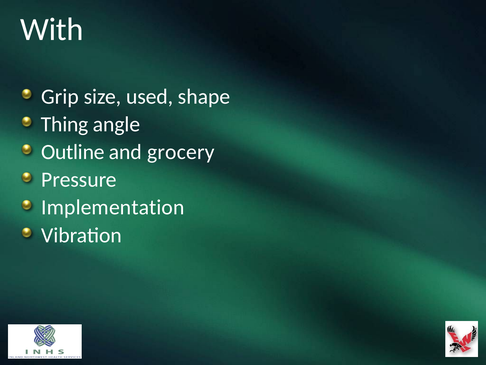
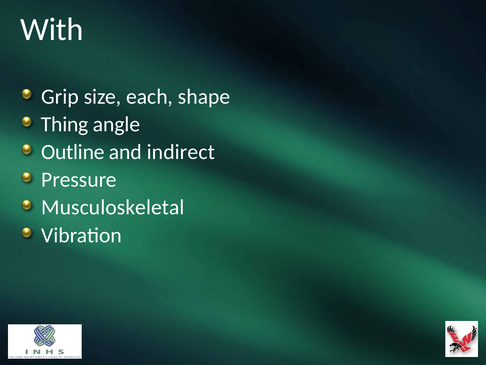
used: used -> each (150, 97)
grocery: grocery -> indirect (181, 152)
Implementation: Implementation -> Musculoskeletal (113, 207)
